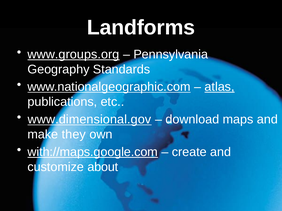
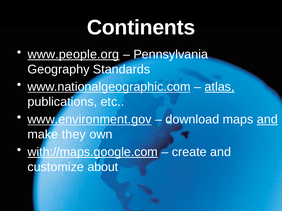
Landforms: Landforms -> Continents (141, 28)
www.groups.org: www.groups.org -> www.people.org (73, 54)
www.dimensional.gov: www.dimensional.gov -> www.environment.gov (89, 120)
and underline: none -> present (267, 120)
